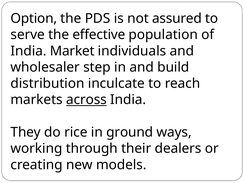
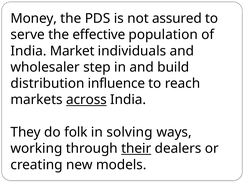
Option: Option -> Money (34, 18)
inculcate: inculcate -> influence (116, 83)
rice: rice -> folk (76, 132)
ground: ground -> solving (130, 132)
their underline: none -> present (136, 149)
